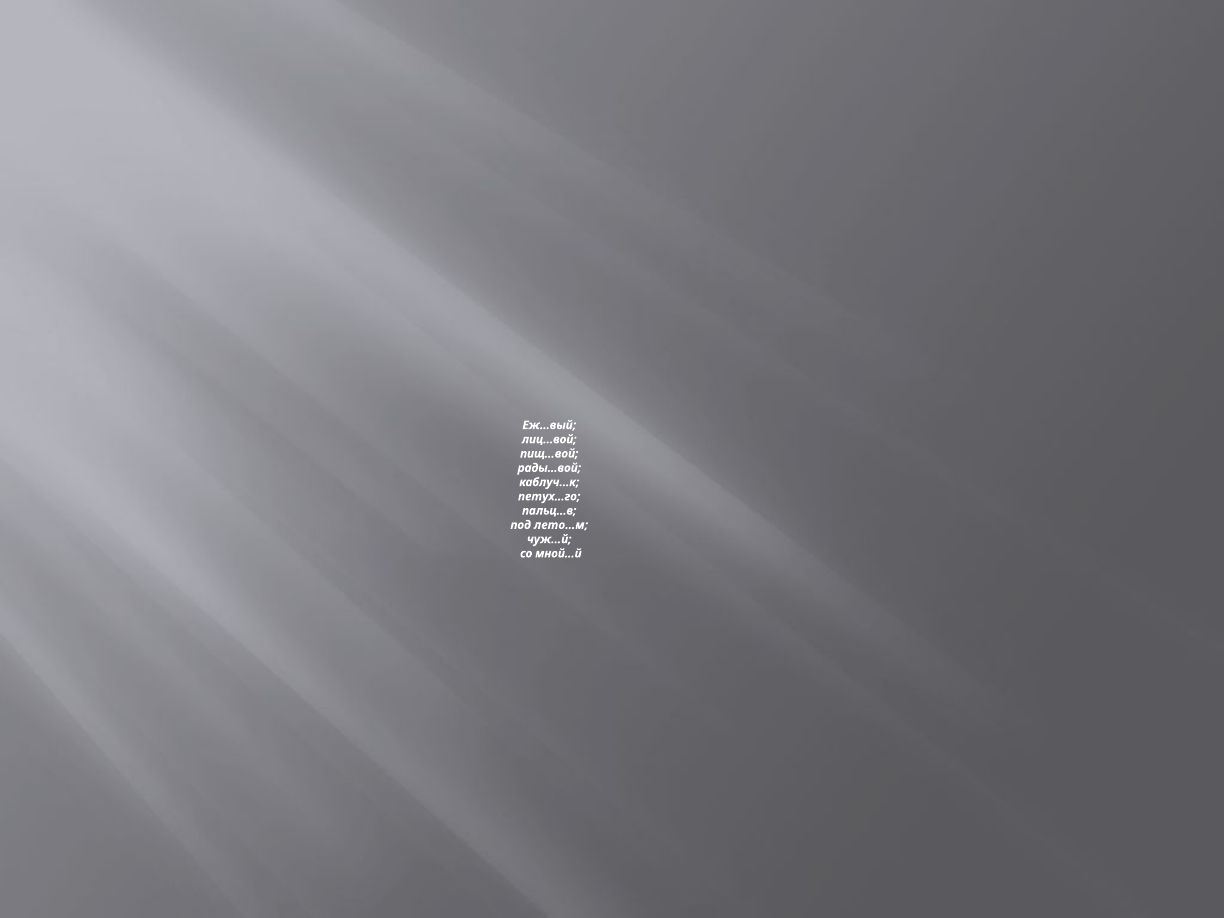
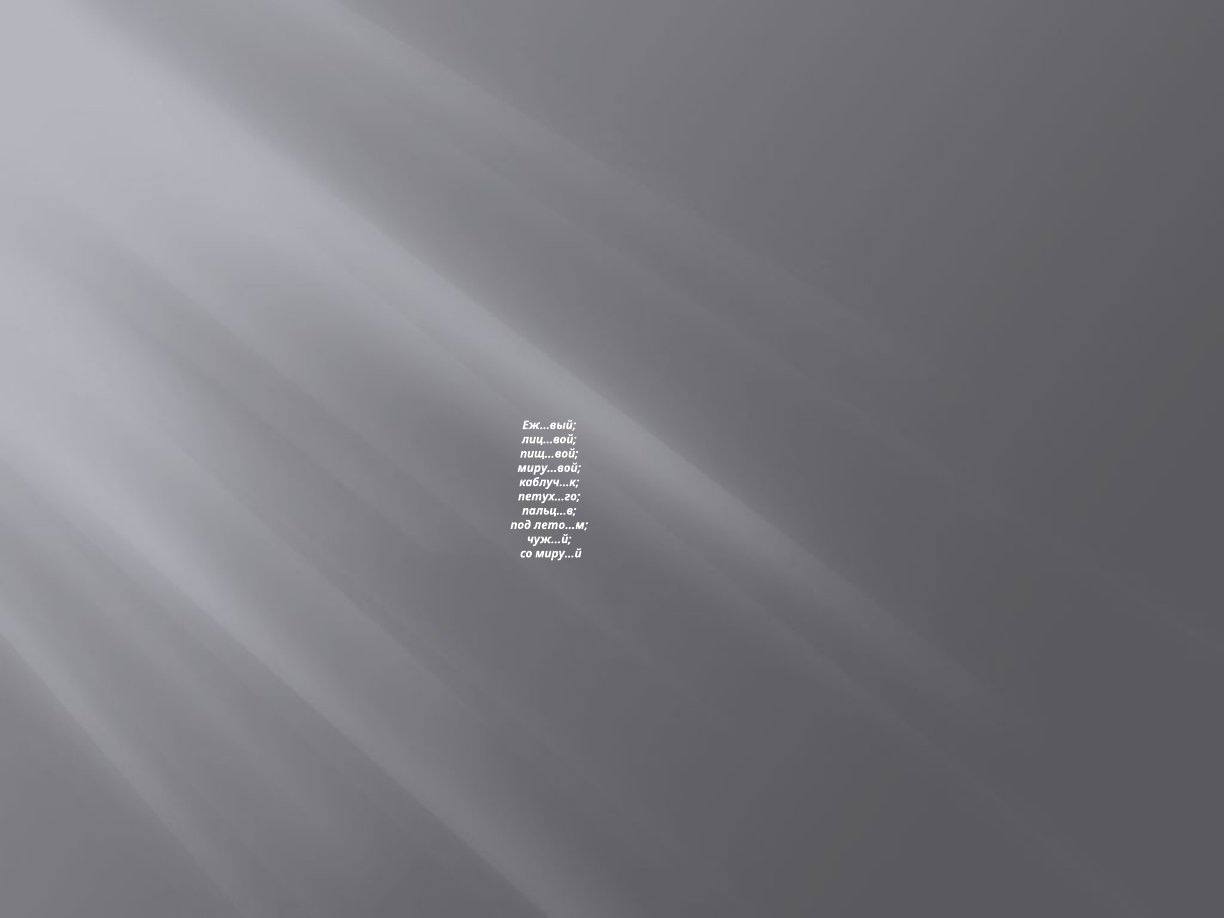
рады…вой: рады…вой -> миру…вой (549, 468)
мной…й: мной…й -> миру…й (558, 554)
